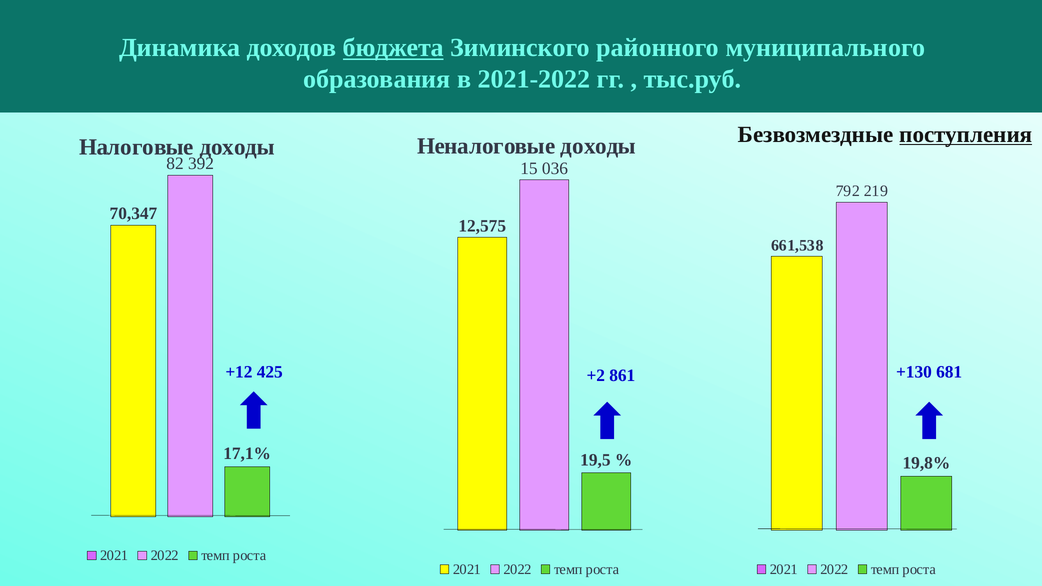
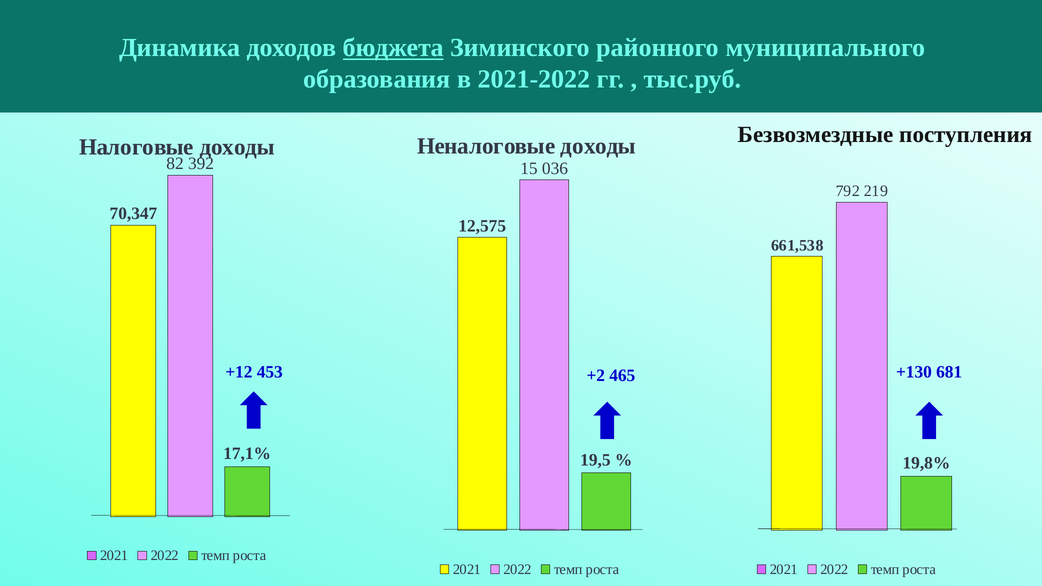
поступления underline: present -> none (966, 135)
425: 425 -> 453 (270, 372)
861: 861 -> 465 (622, 376)
